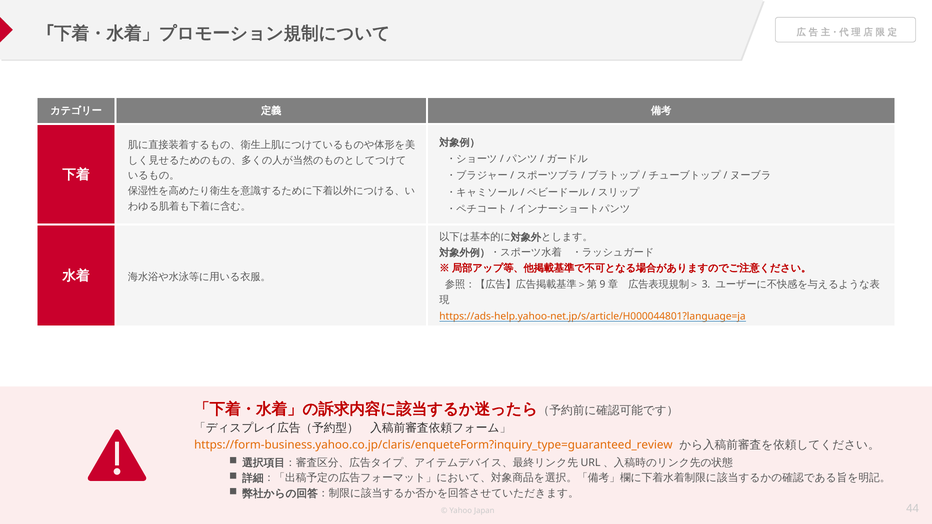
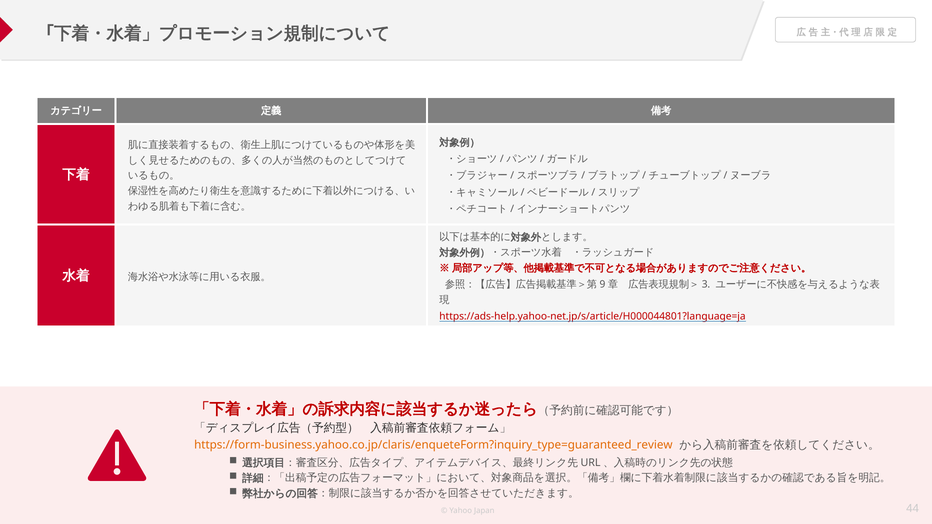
https://ads-help.yahoo-net.jp/s/article/H000044801?language=ja colour: orange -> red (592, 317)
